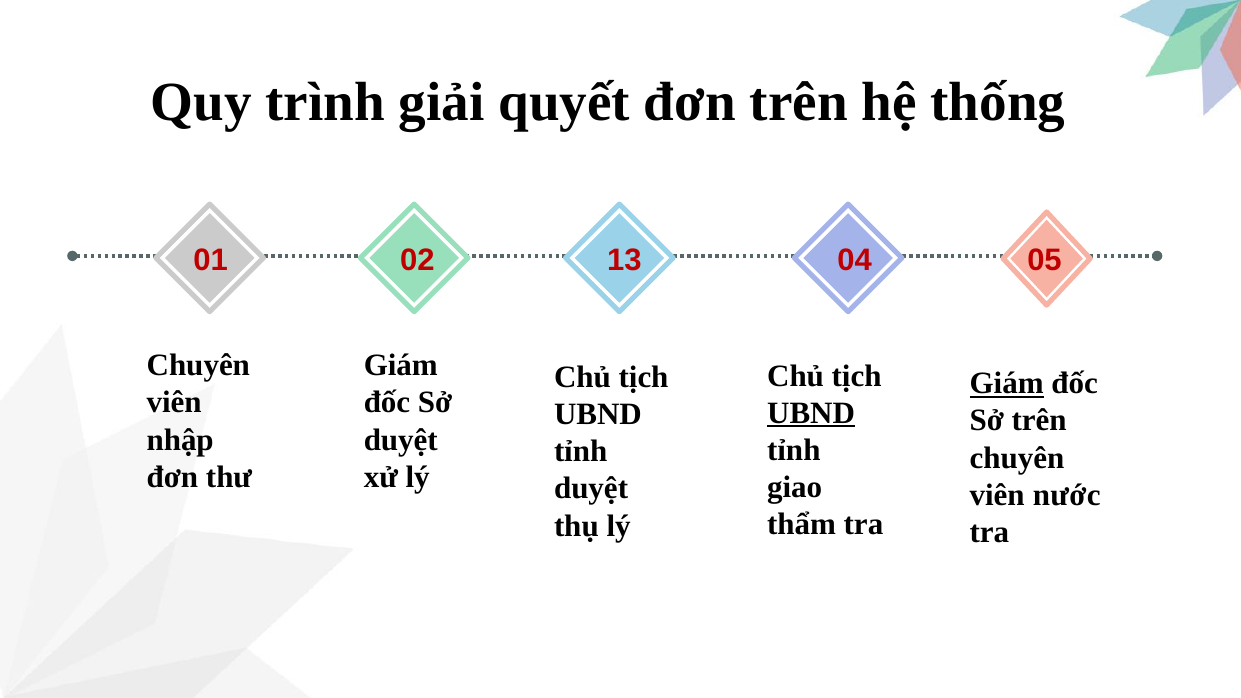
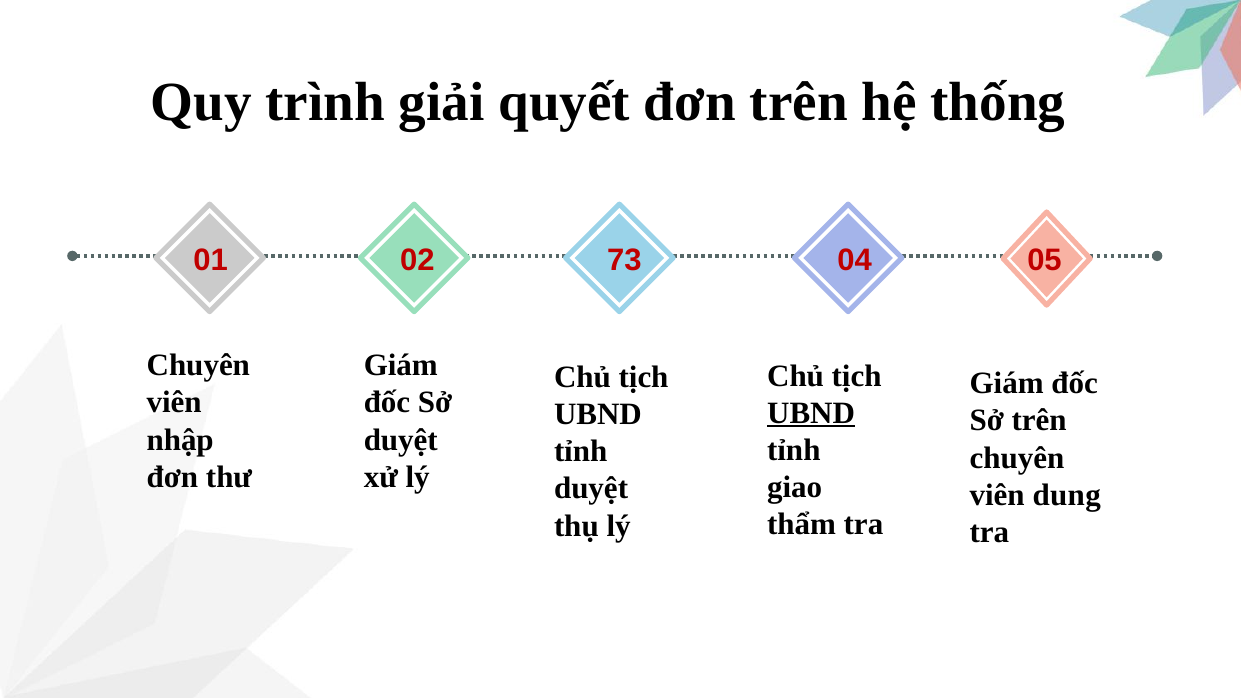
13: 13 -> 73 (624, 260)
Giám underline: present -> none (1007, 383)
nước: nước -> dung (1067, 495)
